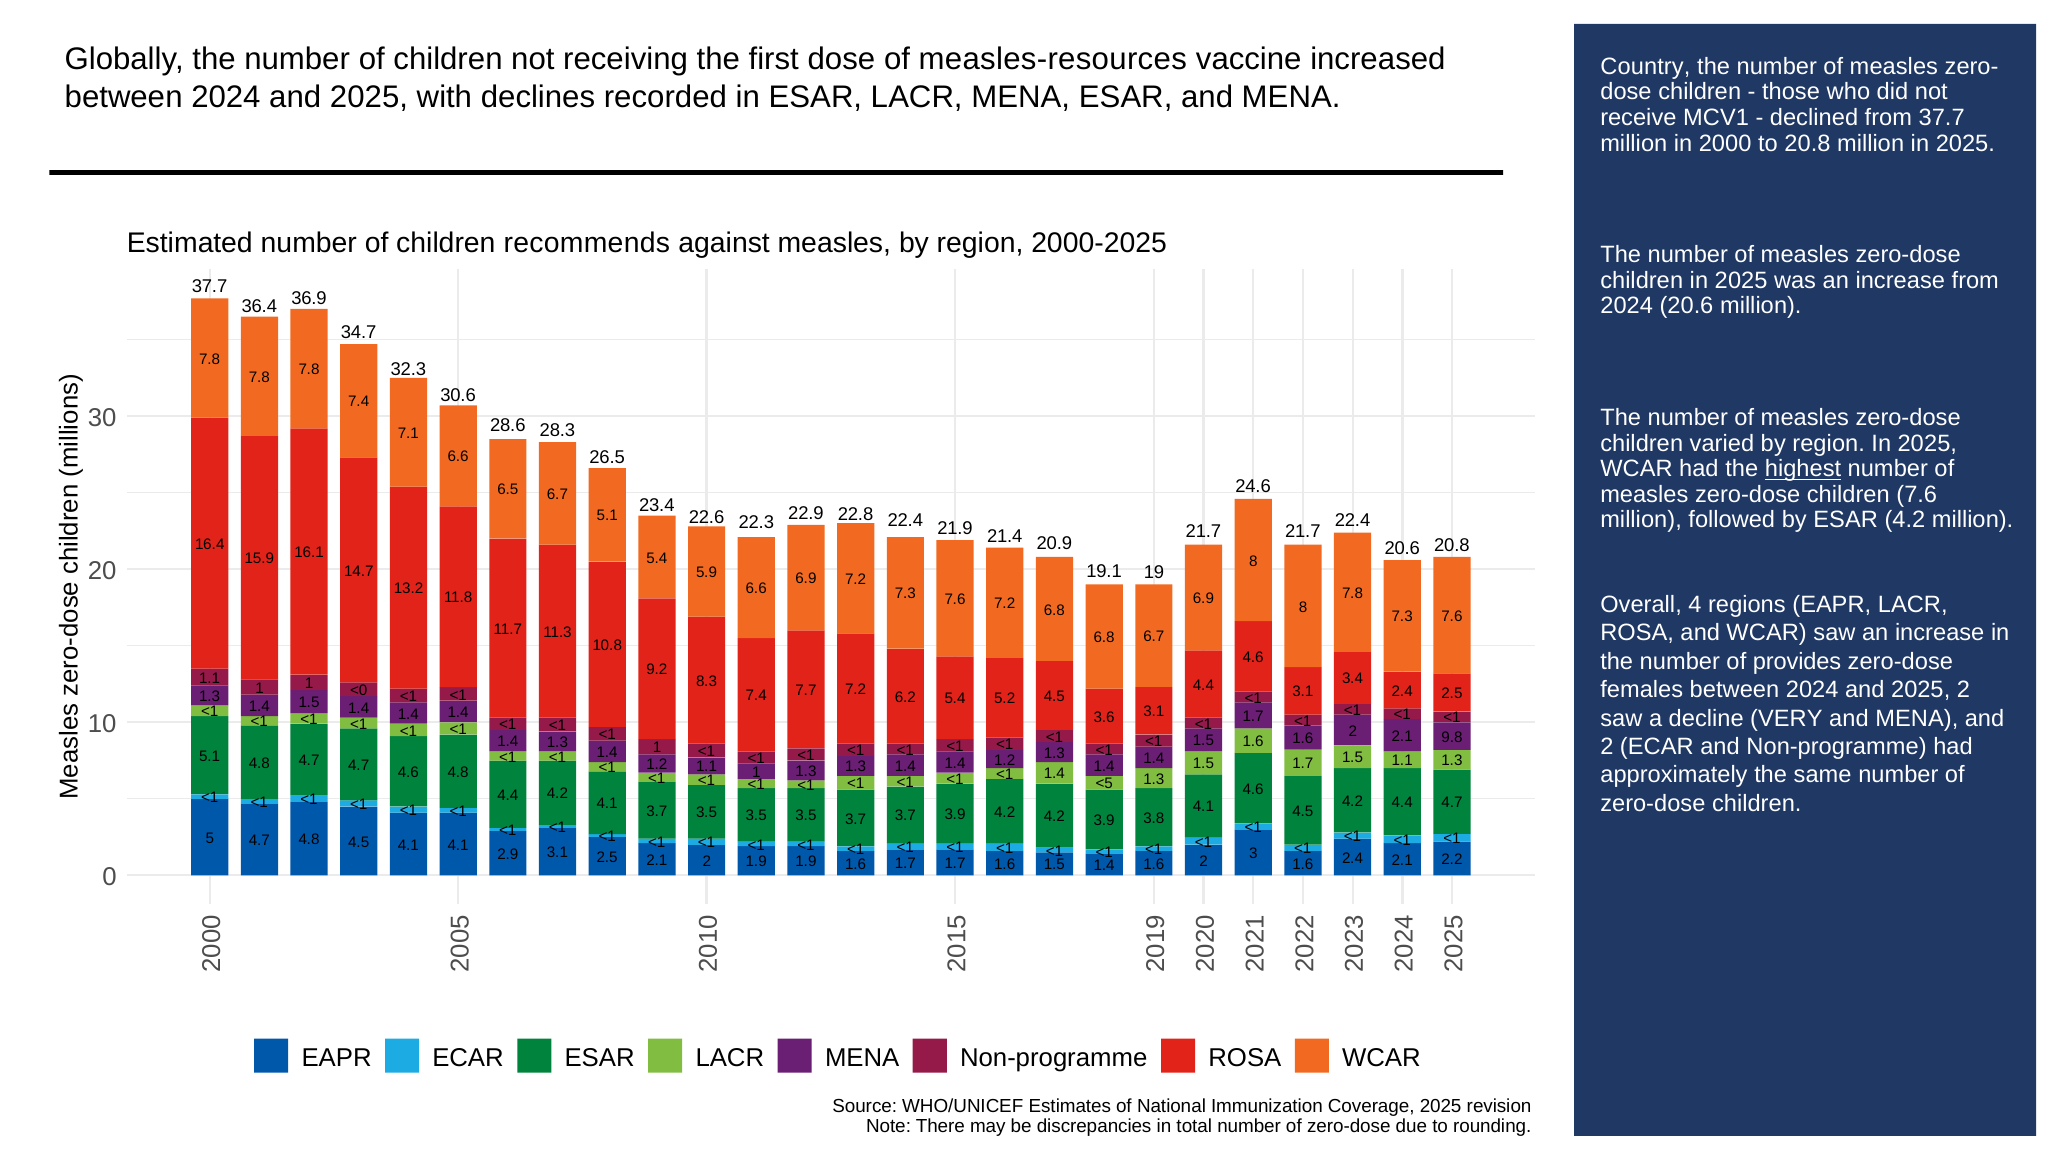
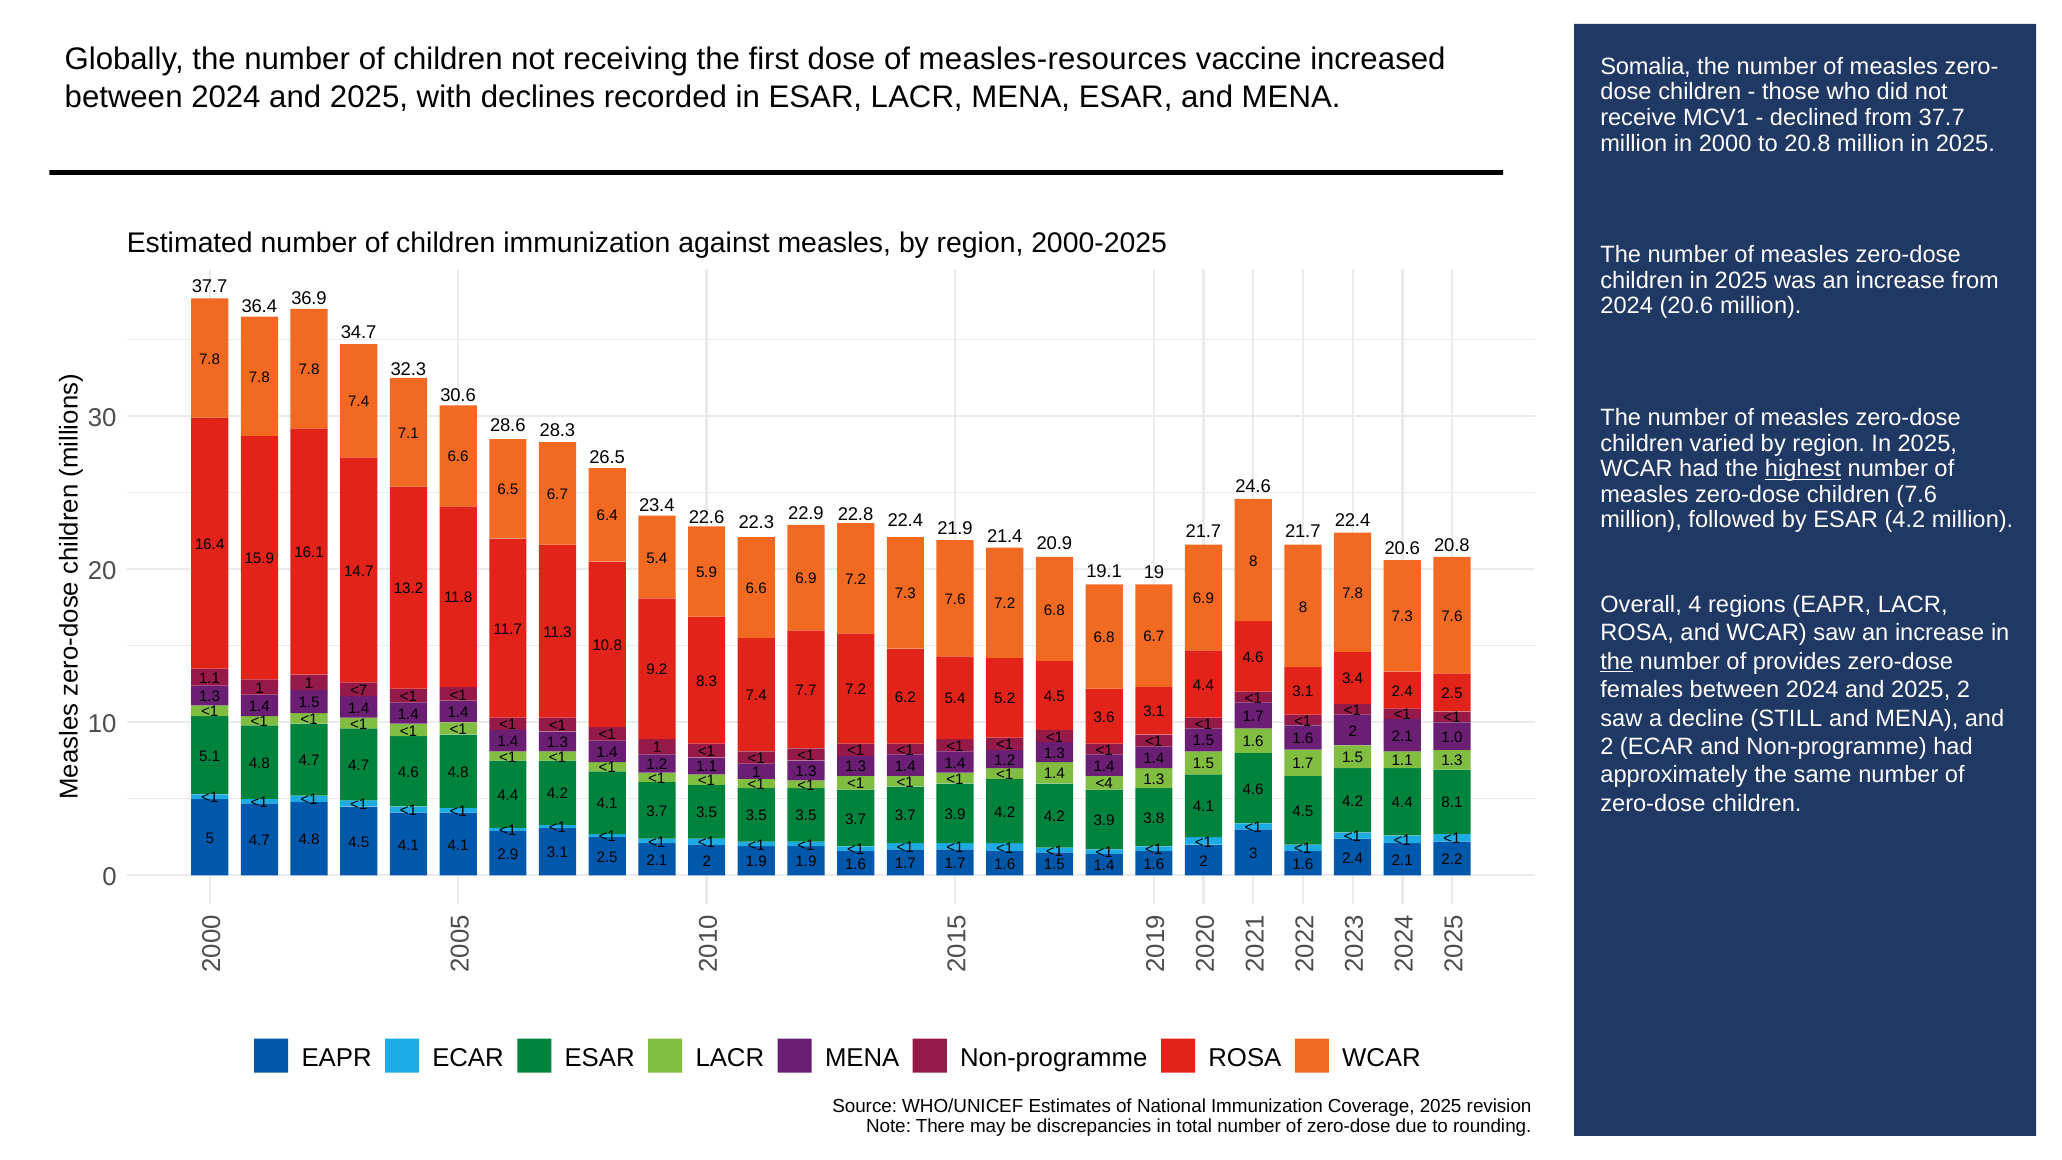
Country: Country -> Somalia (1646, 67)
children recommends: recommends -> immunization (587, 243)
5.1: 5.1 -> 6.4 (607, 516)
the underline: none -> present (1617, 661)
<0: <0 -> <7 (359, 690)
VERY: VERY -> STILL (1786, 718)
9.8: 9.8 -> 1.0 (1452, 737)
<5: <5 -> <4 (1104, 784)
4.4 4.7: 4.7 -> 8.1 (1452, 803)
